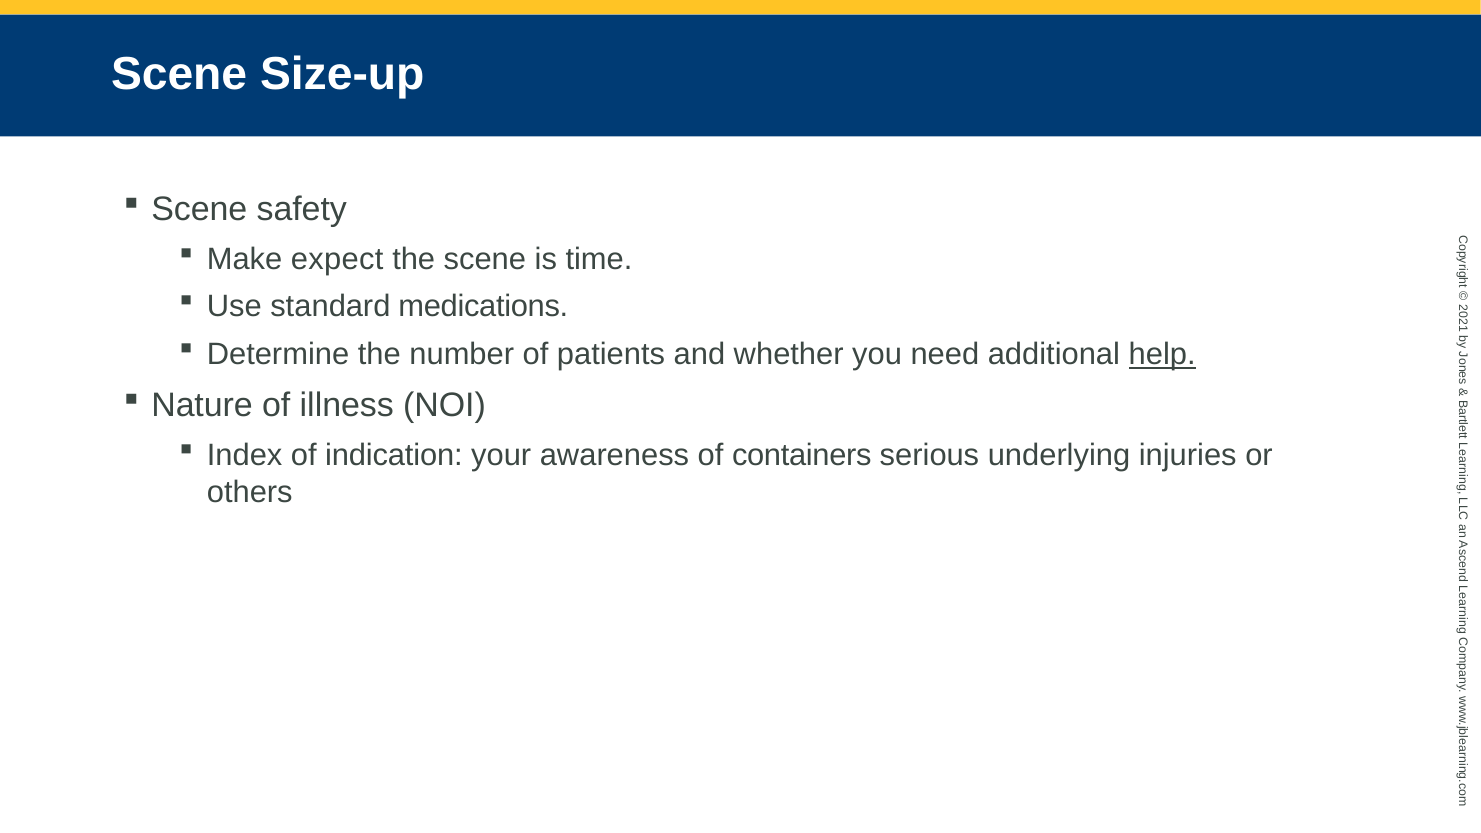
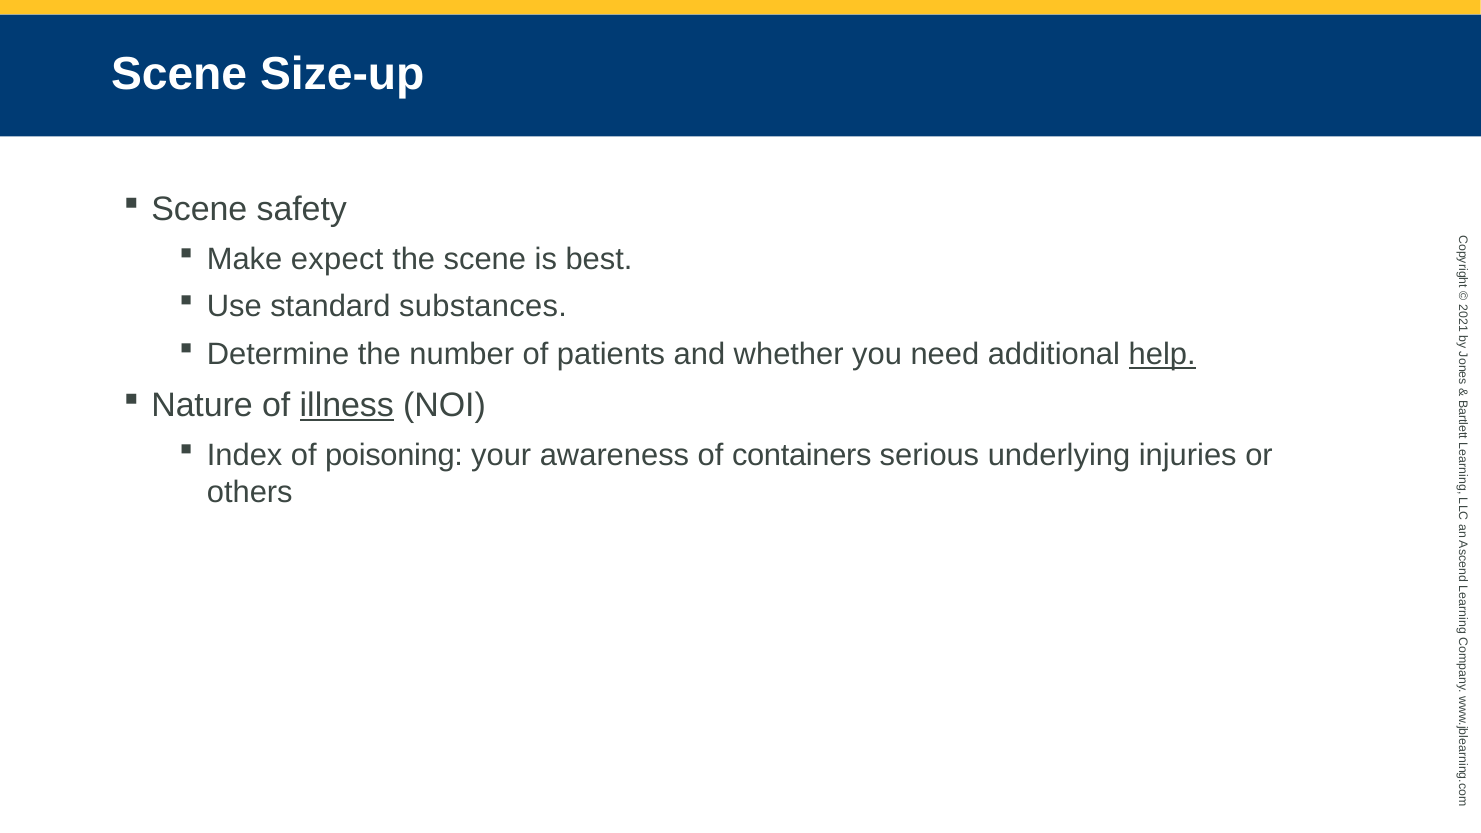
time: time -> best (599, 259)
medications: medications -> substances (483, 307)
illness underline: none -> present (347, 406)
indication: indication -> poisoning (394, 455)
